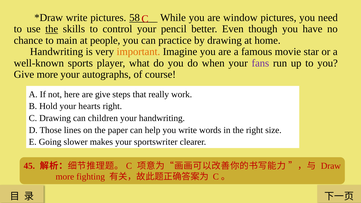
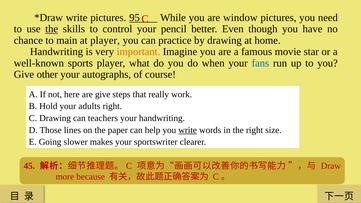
58: 58 -> 95 (135, 18)
at people: people -> player (105, 40)
fans colour: purple -> blue (260, 63)
Give more: more -> other (47, 74)
hearts: hearts -> adults (89, 106)
children: children -> teachers (103, 118)
write underline: none -> present (188, 130)
fighting: fighting -> because (91, 177)
